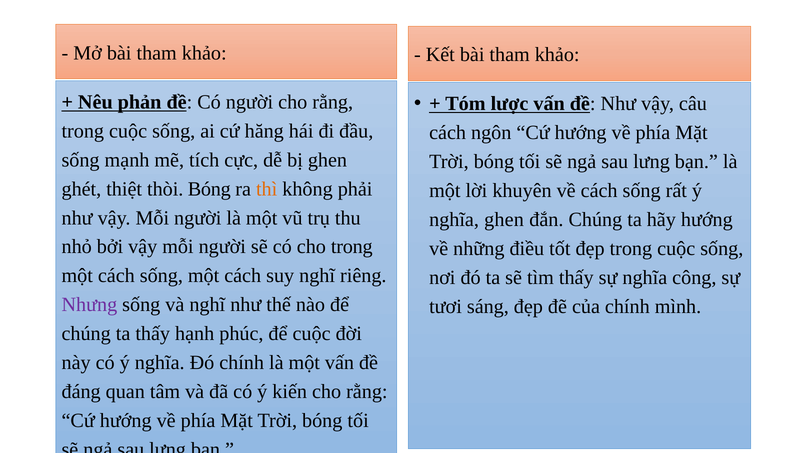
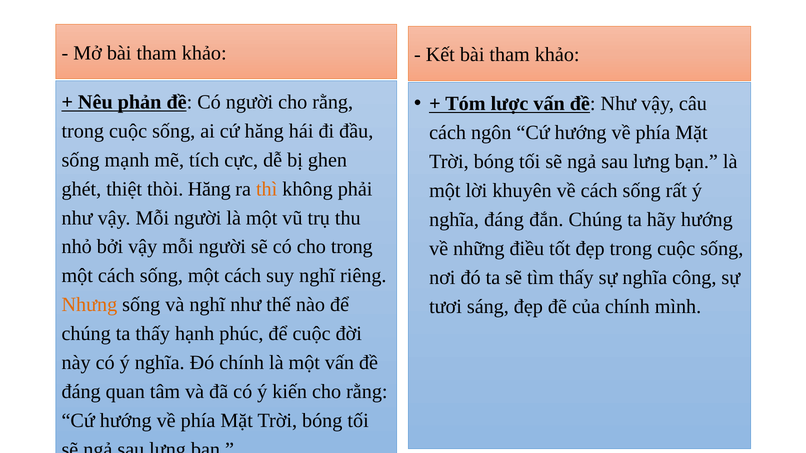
thòi Bóng: Bóng -> Hăng (209, 189)
nghĩa ghen: ghen -> đáng (504, 220)
Nhưng colour: purple -> orange (89, 305)
